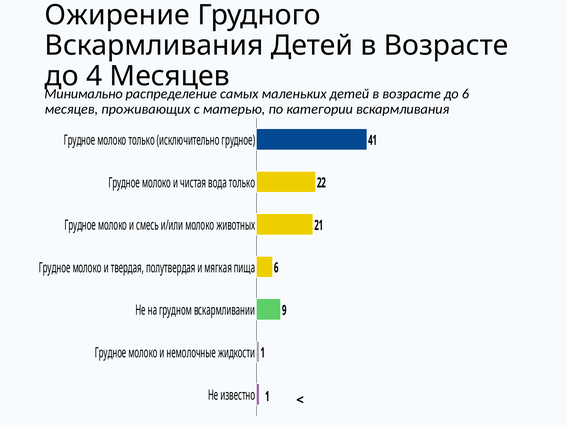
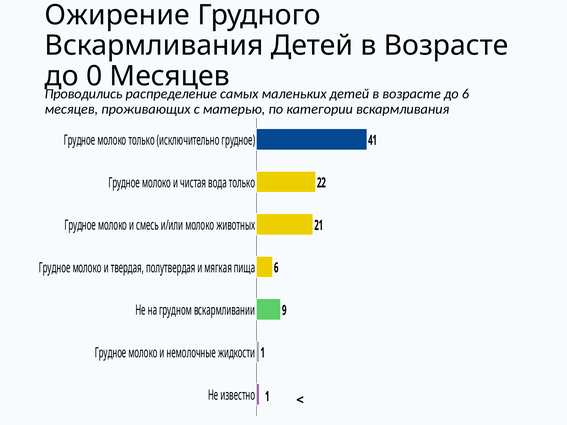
4: 4 -> 0 (94, 76)
Минимально: Минимально -> Проводились (84, 94)
